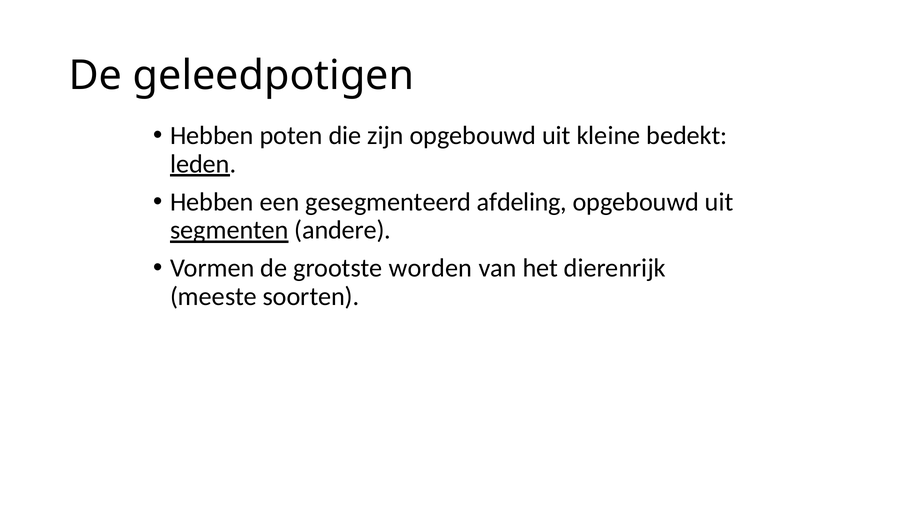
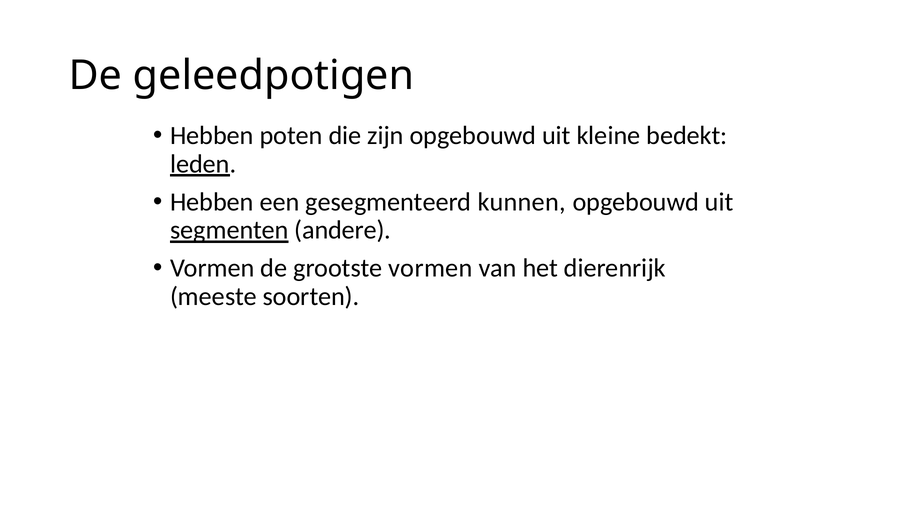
afdeling: afdeling -> kunnen (522, 202)
grootste worden: worden -> vormen (430, 268)
